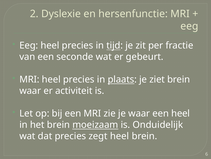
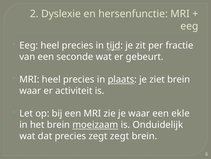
een heel: heel -> ekle (180, 113)
zegt heel: heel -> zegt (120, 135)
